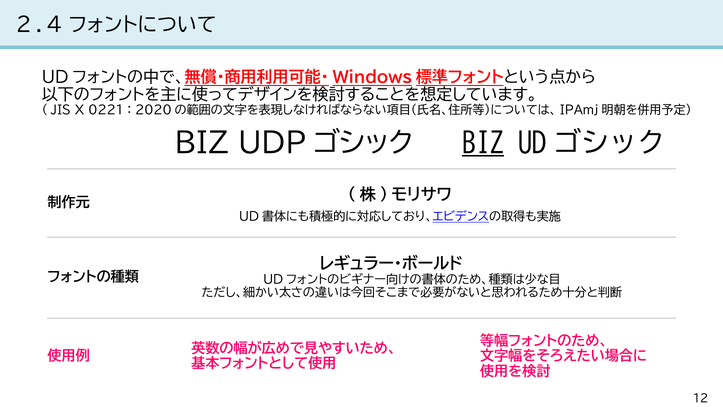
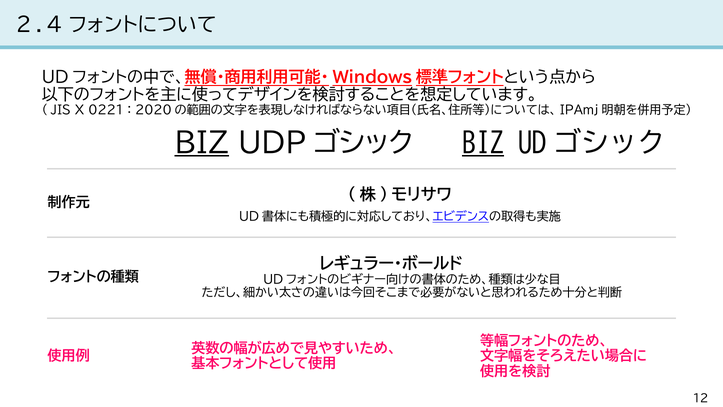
BIZ underline: none -> present (202, 144)
